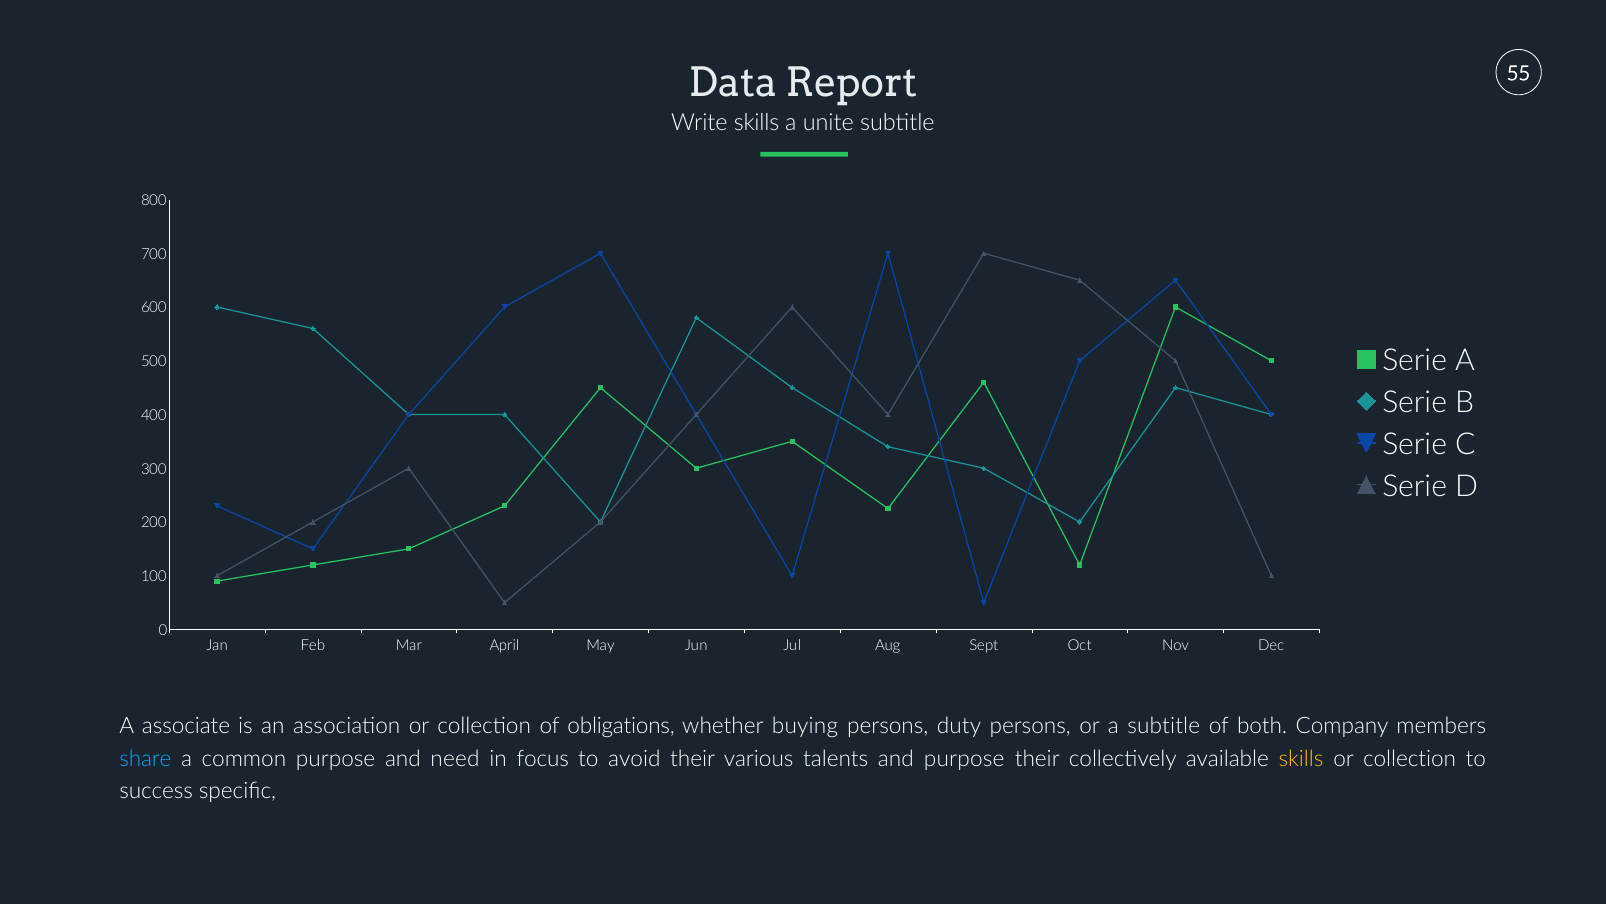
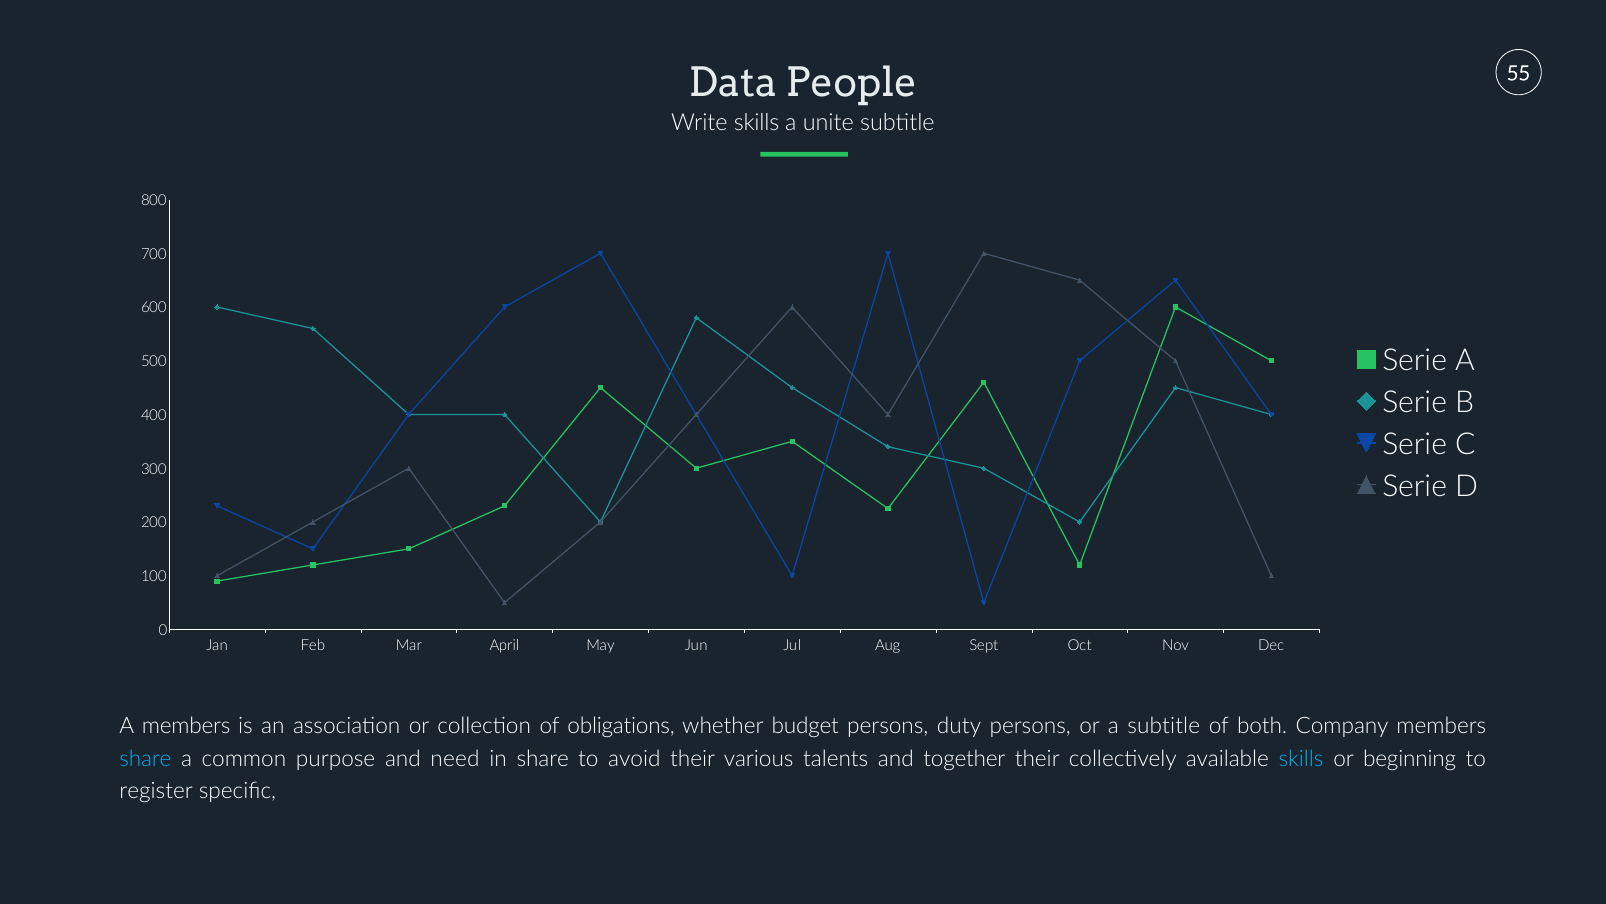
Report: Report -> People (851, 84)
A associate: associate -> members (186, 726)
buying: buying -> budget (805, 726)
in focus: focus -> share (543, 758)
and purpose: purpose -> together (964, 758)
skills colour: yellow -> light blue (1301, 758)
collection: collection -> beginning (1410, 758)
success: success -> register (156, 791)
